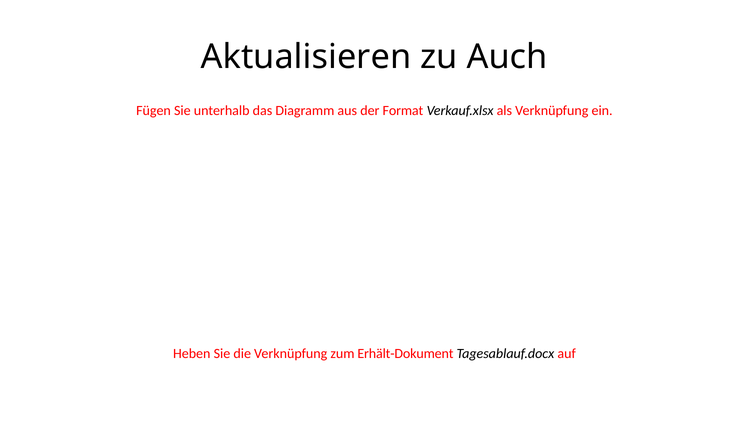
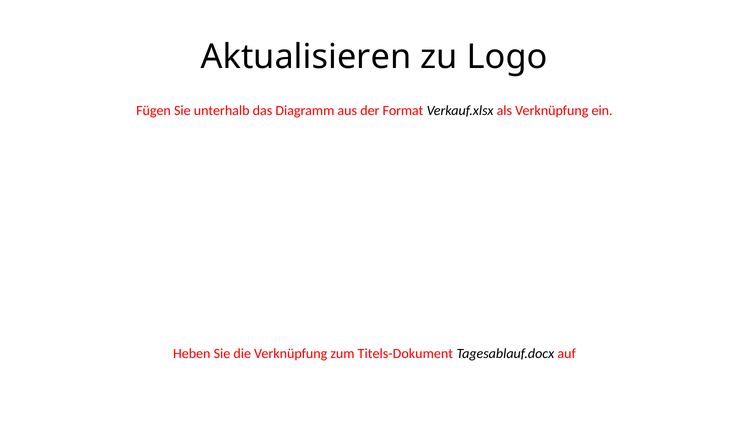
Auch: Auch -> Logo (507, 57)
Erhält-Dokument: Erhält-Dokument -> Titels-Dokument (405, 354)
